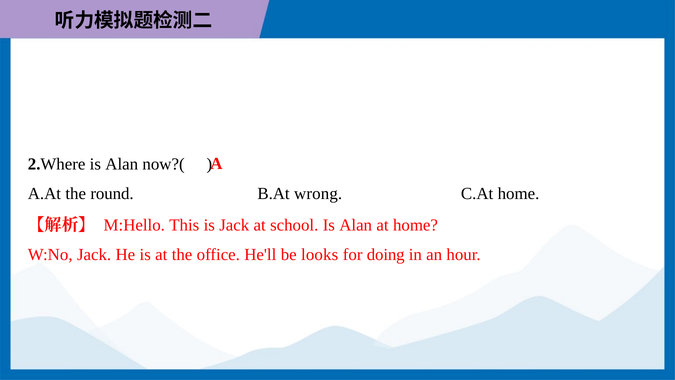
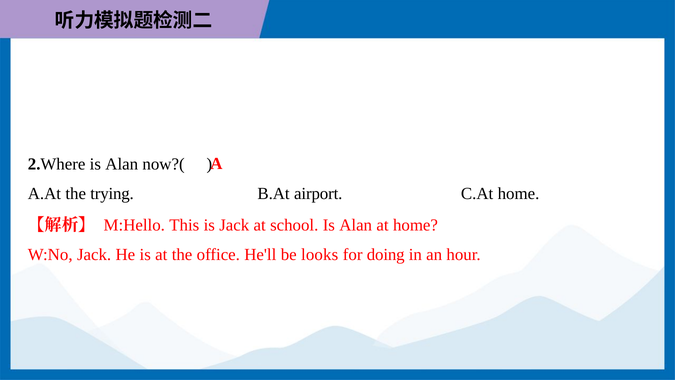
round: round -> trying (112, 194)
wrong: wrong -> airport (318, 194)
